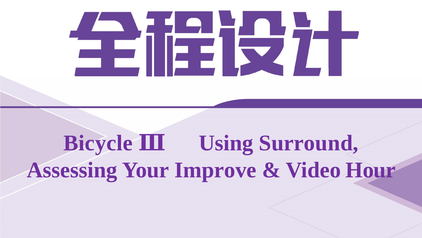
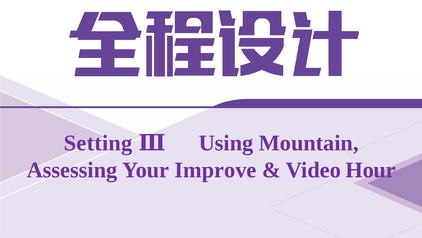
Bicycle: Bicycle -> Setting (98, 143)
Surround: Surround -> Mountain (309, 143)
